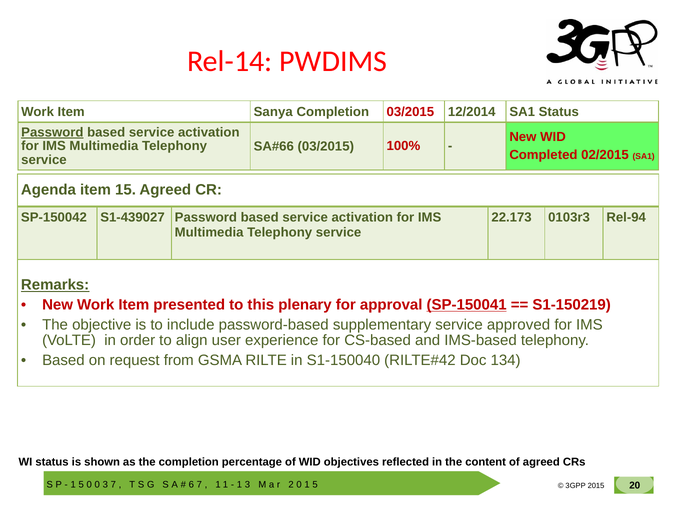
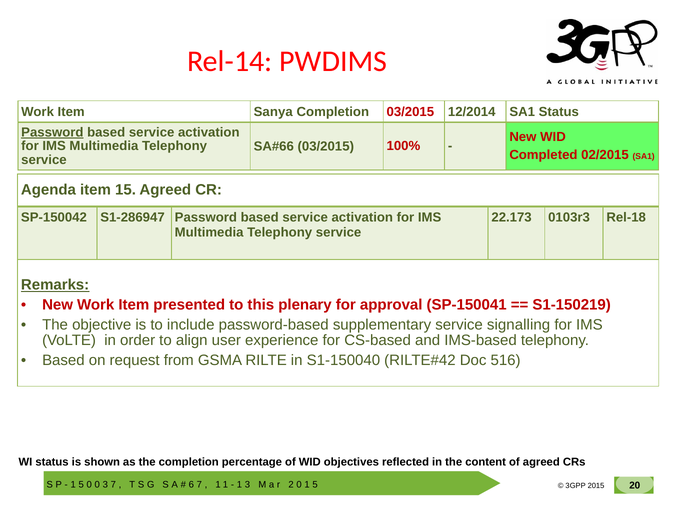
S1-439027: S1-439027 -> S1-286947 (132, 218)
Rel-94: Rel-94 -> Rel-18 (626, 218)
SP-150041 underline: present -> none (467, 305)
approved: approved -> signalling (519, 325)
134: 134 -> 516 (506, 361)
